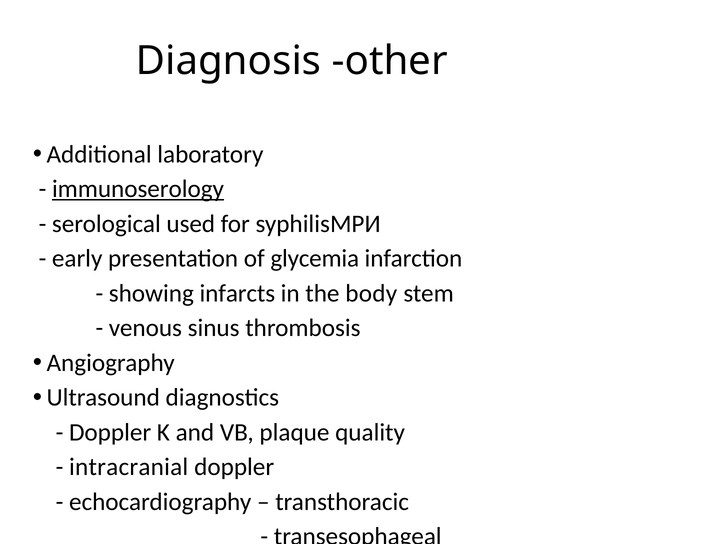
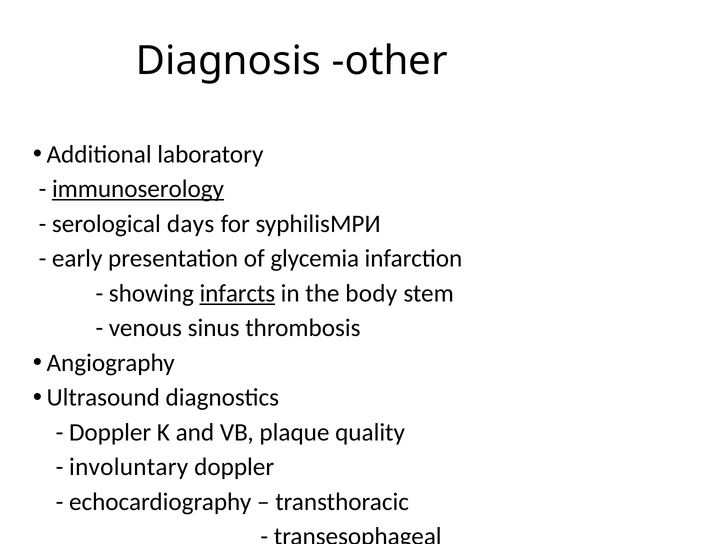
used: used -> days (191, 224)
infarcts underline: none -> present (237, 294)
intracranial: intracranial -> involuntary (129, 467)
